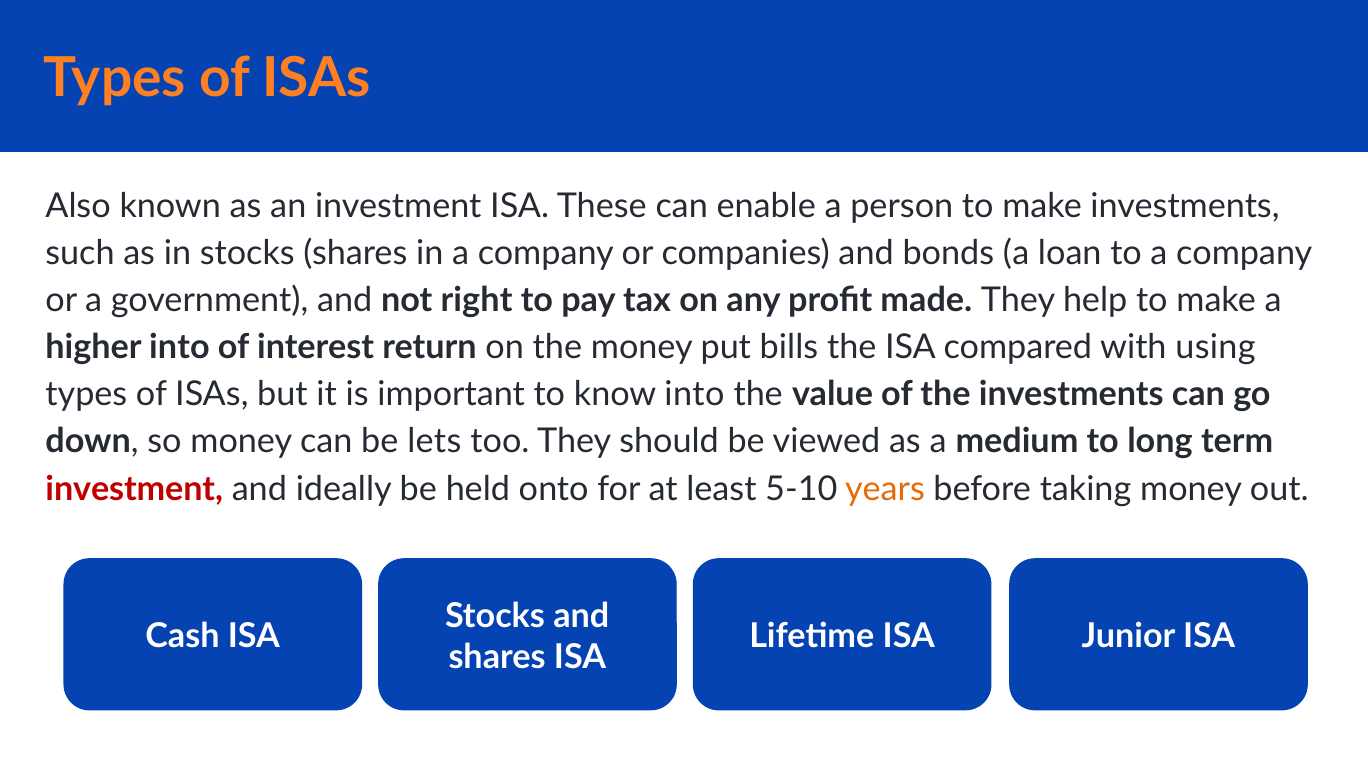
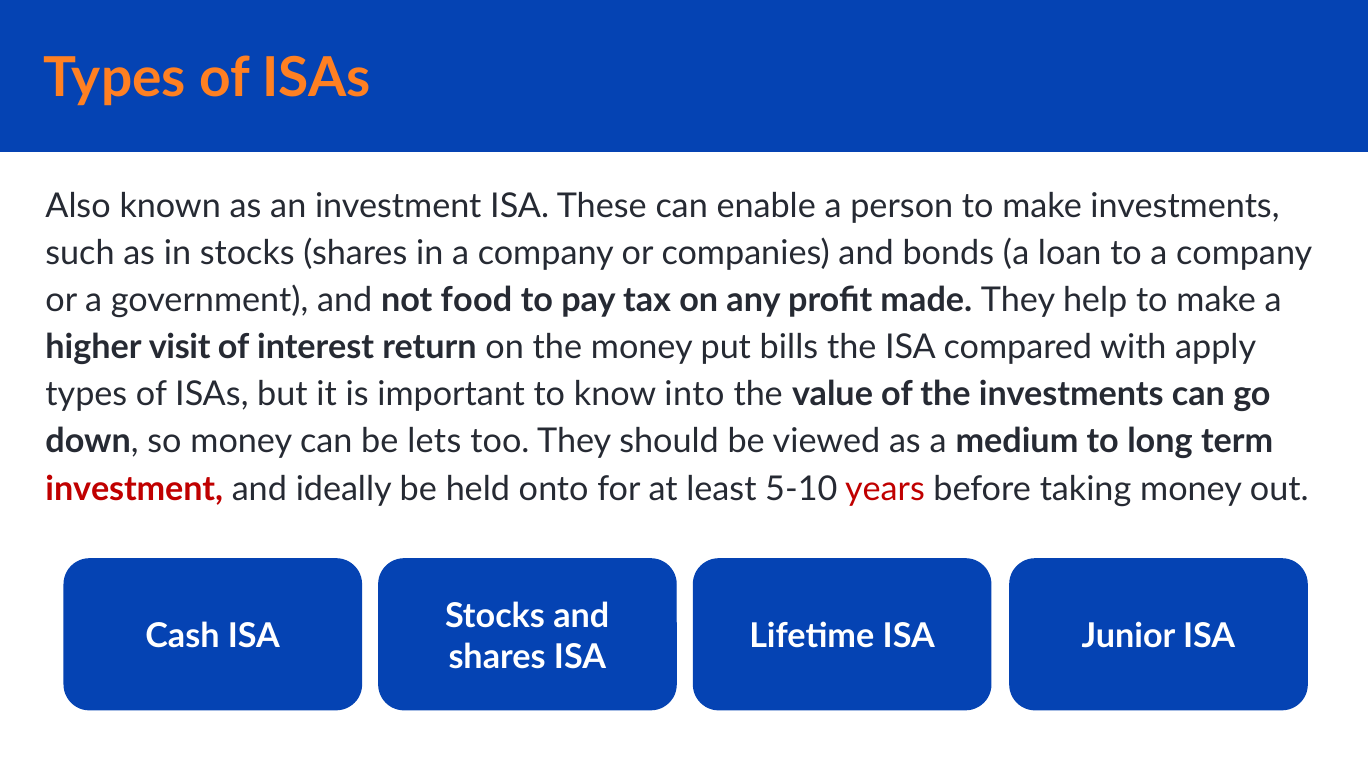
not right: right -> food (476, 300)
higher into: into -> visit (180, 348)
using: using -> apply (1216, 348)
years colour: orange -> red (885, 489)
